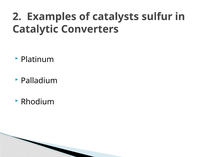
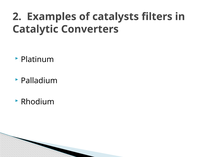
sulfur: sulfur -> filters (157, 17)
